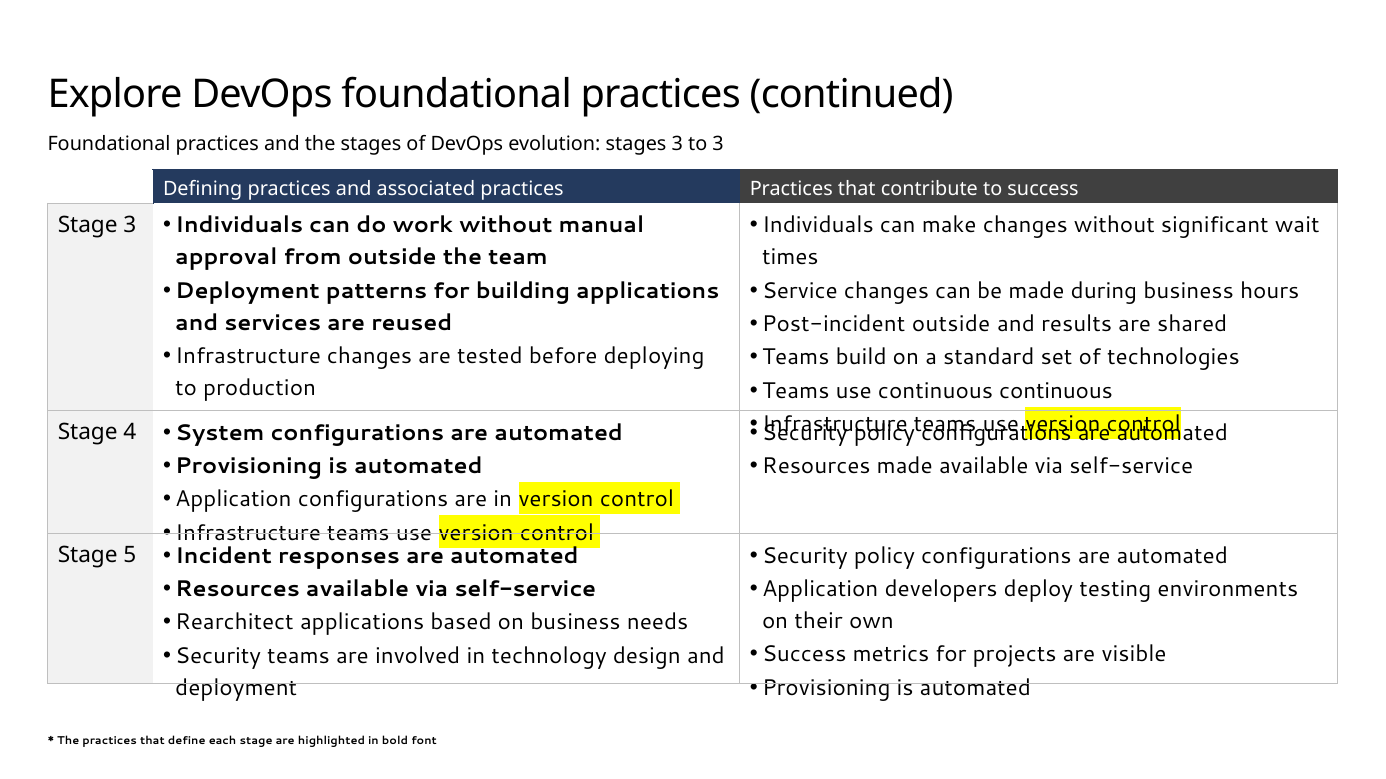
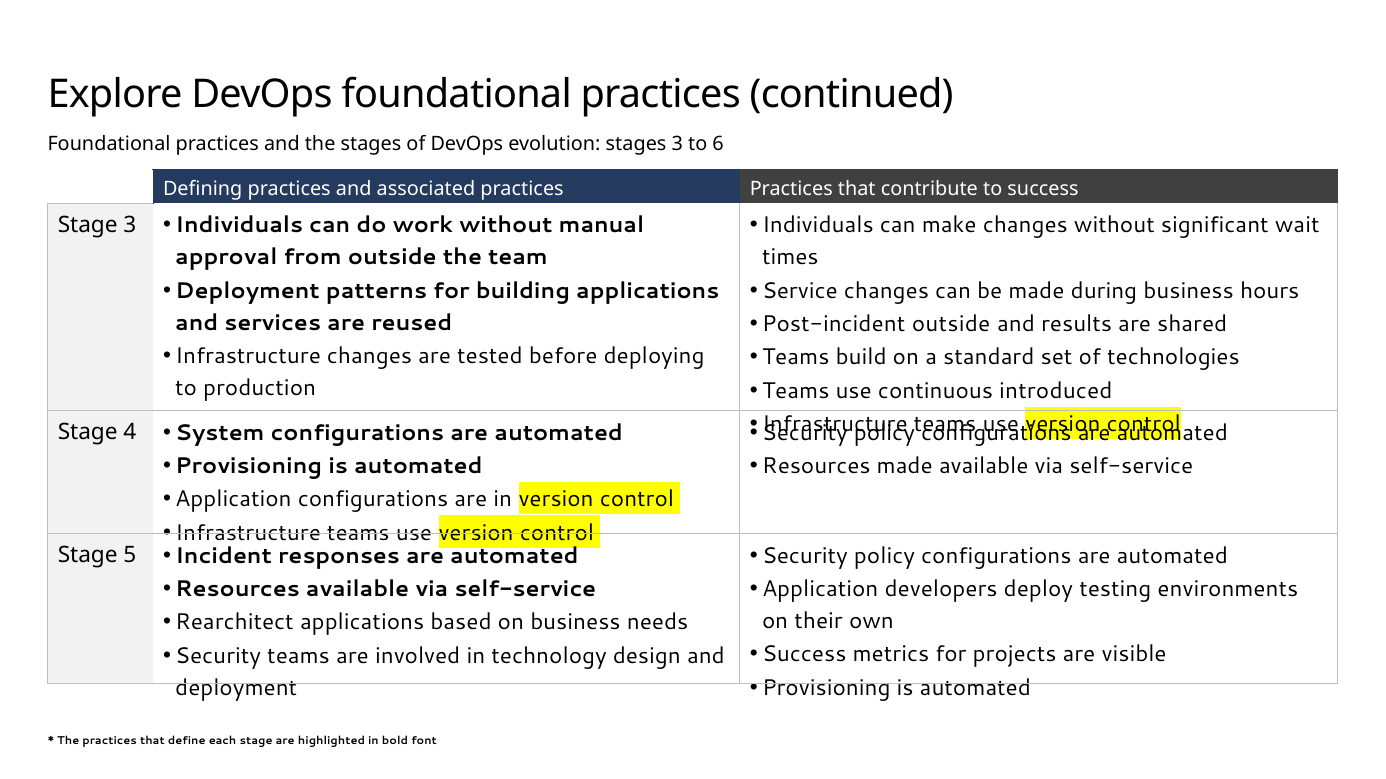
to 3: 3 -> 6 (718, 144)
continuous continuous: continuous -> introduced (1056, 391)
